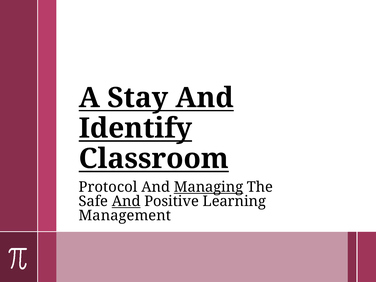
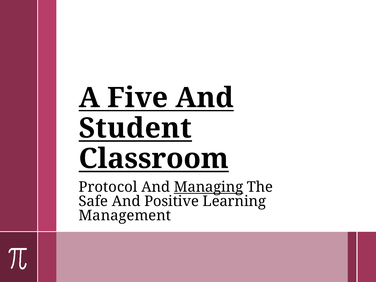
Stay: Stay -> Five (138, 98)
Identify: Identify -> Student (135, 128)
And underline: present -> none (126, 201)
